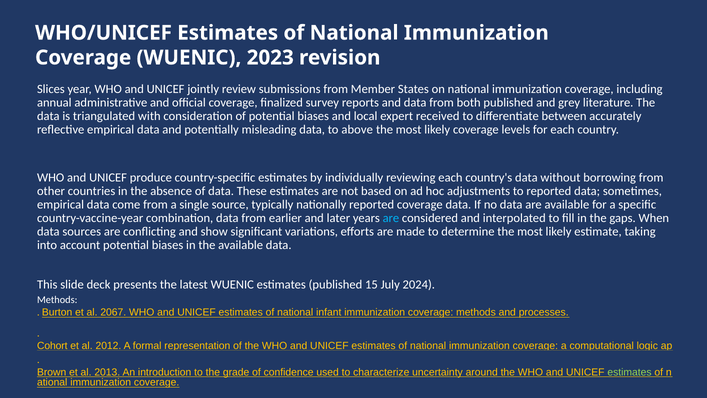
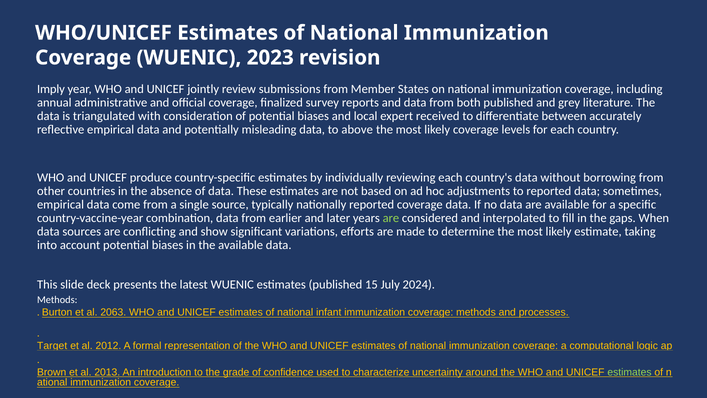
Slices: Slices -> Imply (51, 89)
are colour: light blue -> light green (391, 218)
2067: 2067 -> 2063 (113, 312)
Cohort: Cohort -> Target (52, 345)
